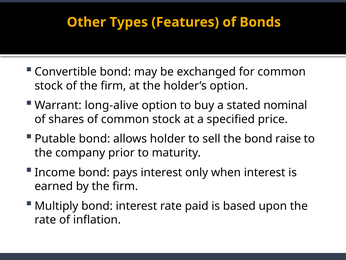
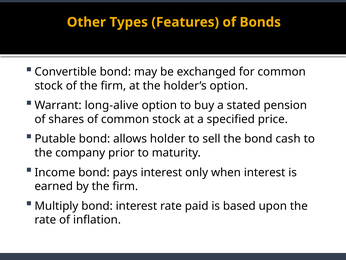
nominal: nominal -> pension (285, 105)
raise: raise -> cash (288, 139)
